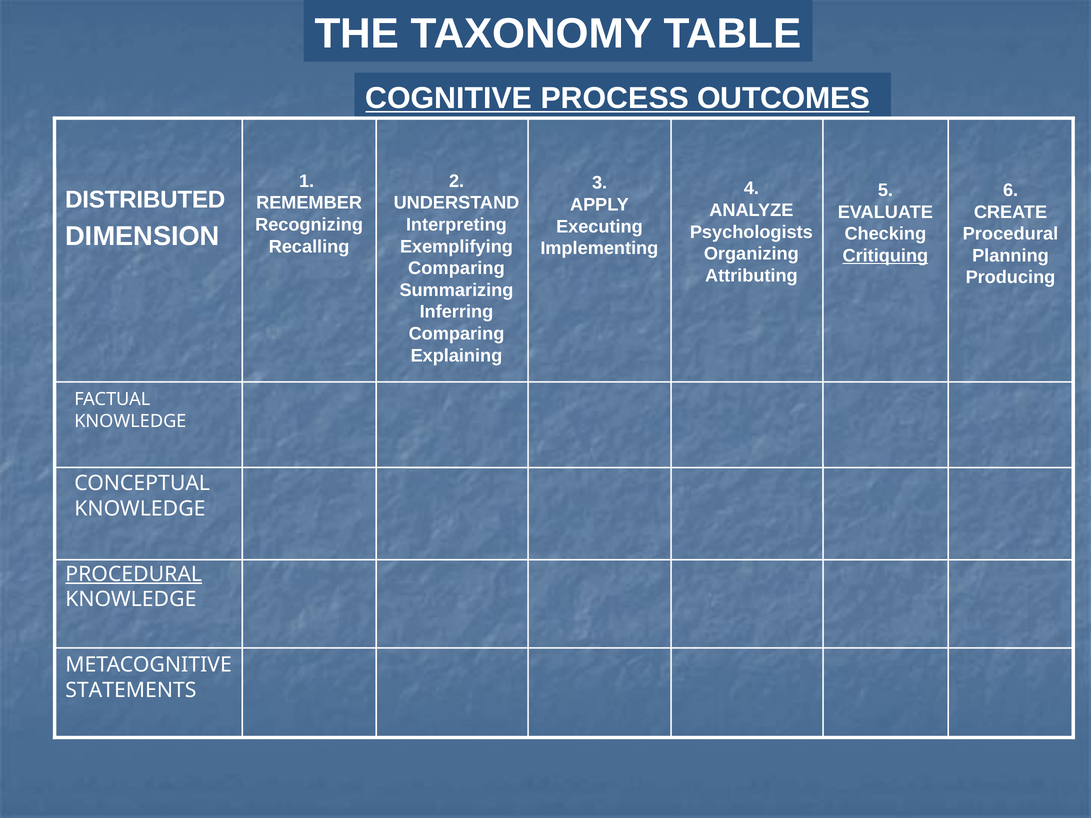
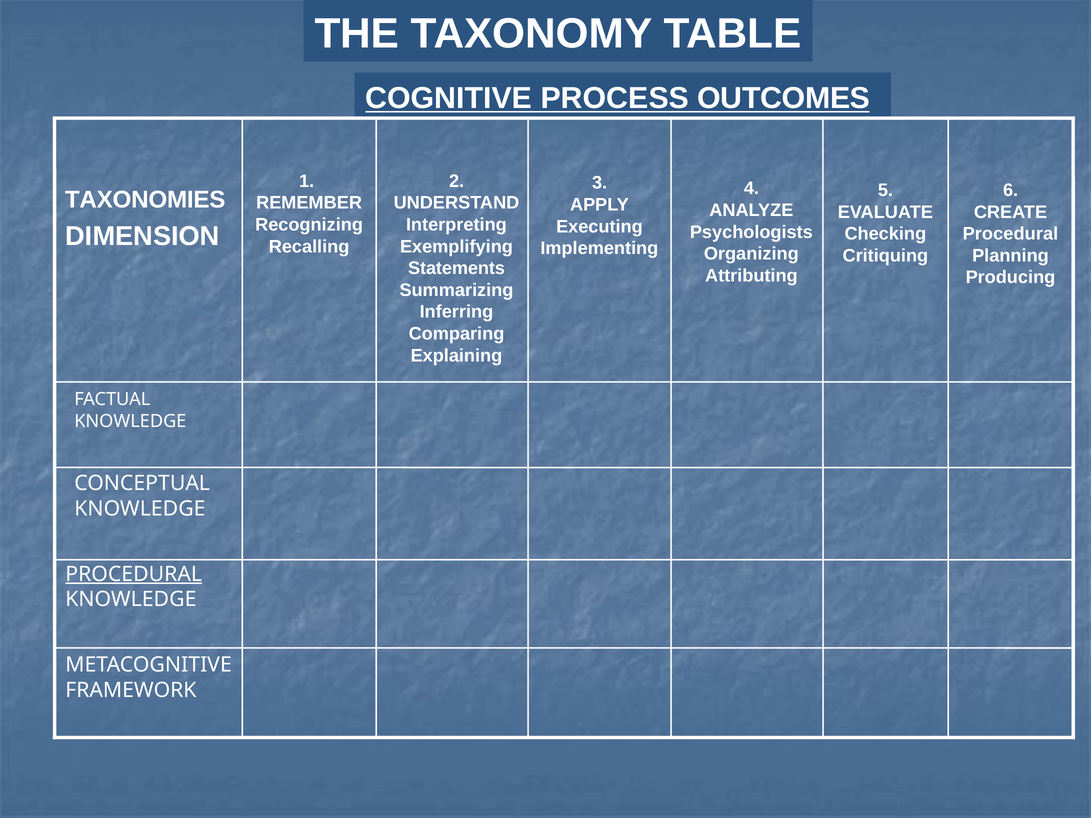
DISTRIBUTED: DISTRIBUTED -> TAXONOMIES (145, 200)
Critiquing underline: present -> none (885, 256)
Comparing: Comparing -> Statements (457, 268)
STATEMENTS: STATEMENTS -> FRAMEWORK (131, 691)
